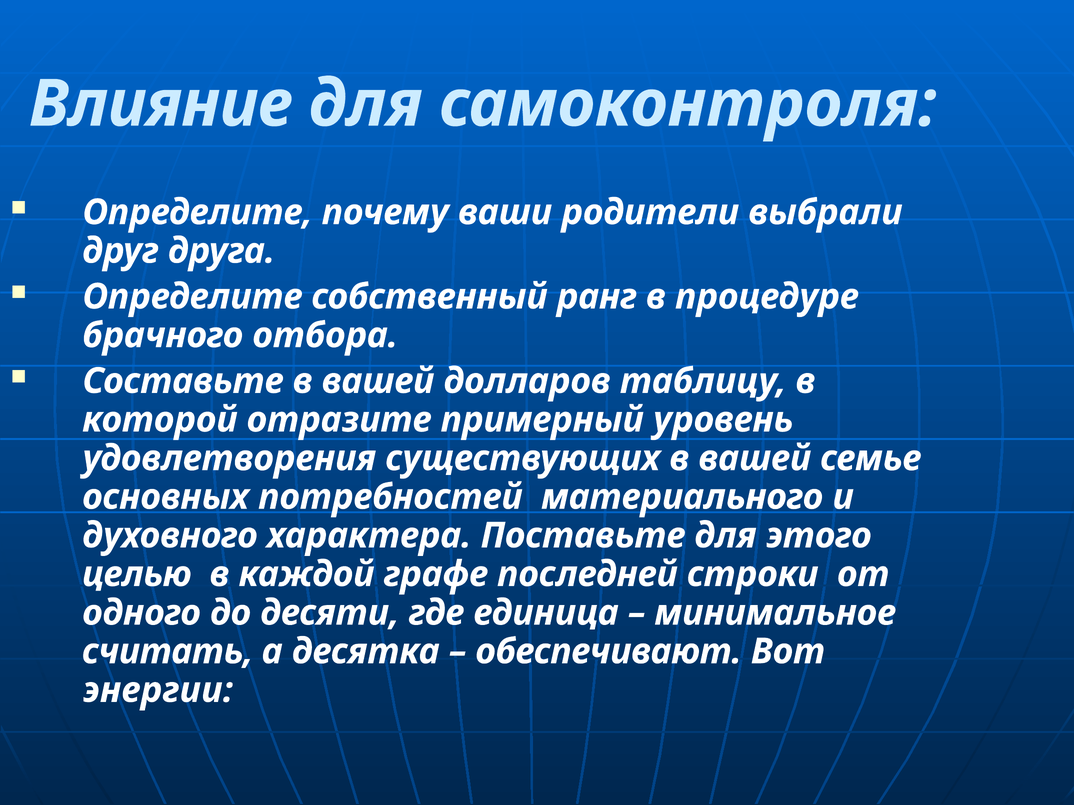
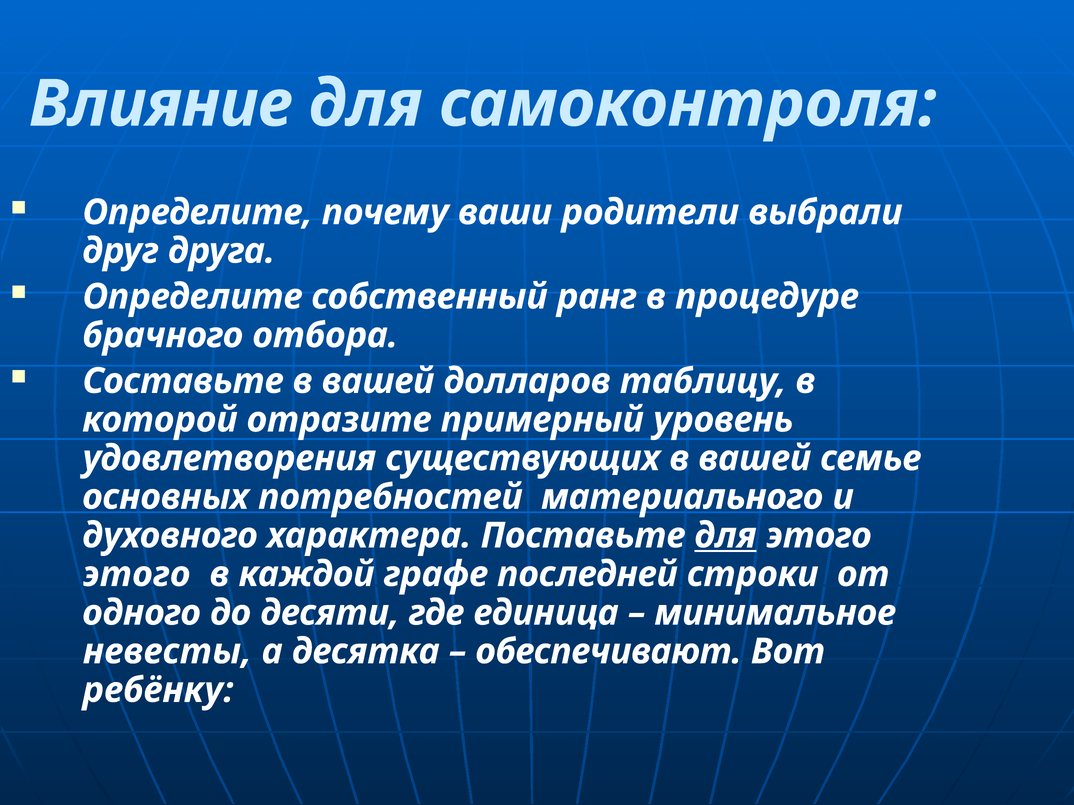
для underline: none -> present (726, 536)
целью: целью -> этого (136, 575)
считать: считать -> невесты (167, 652)
энергии: энергии -> ребёнку (158, 691)
